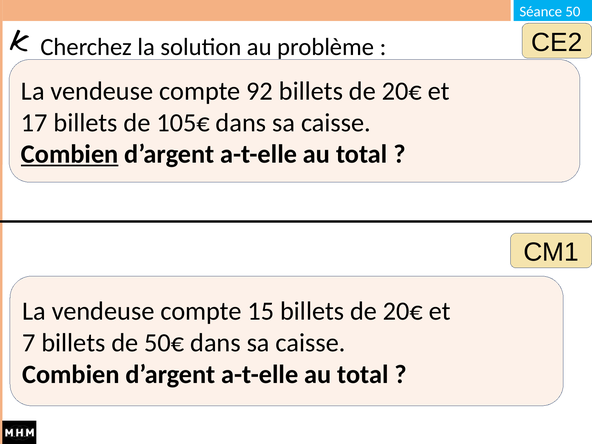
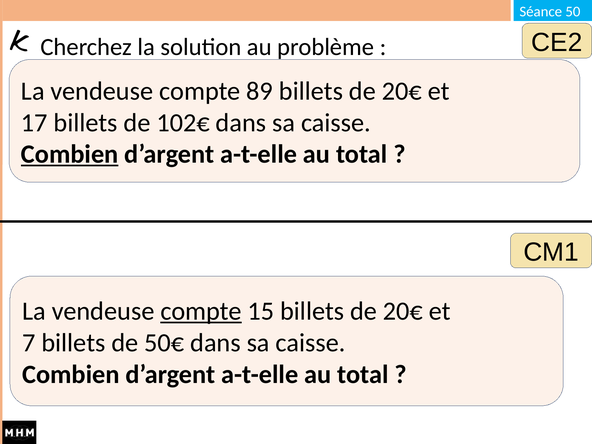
92: 92 -> 89 (260, 91)
105€: 105€ -> 102€ (183, 123)
compte underline: none -> present (201, 311)
